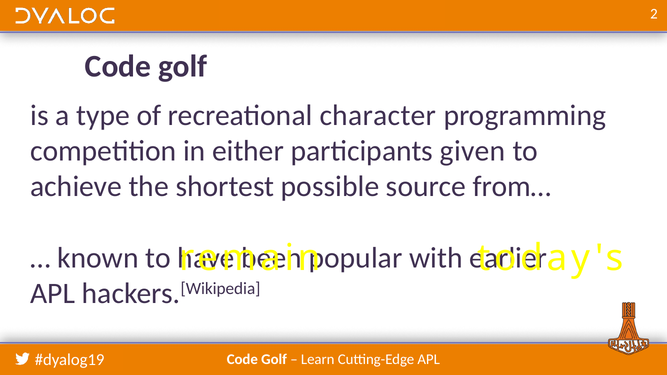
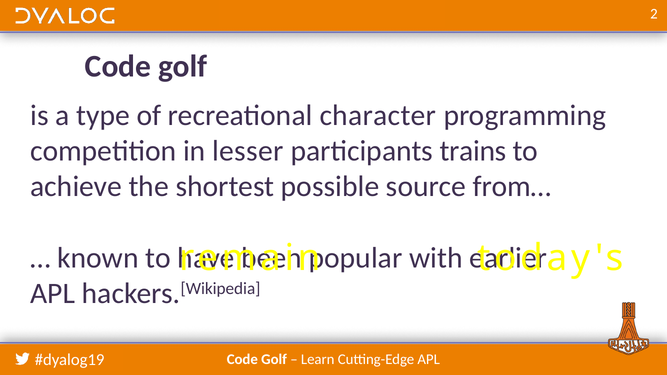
either: either -> lesser (248, 151)
given: given -> trains (473, 151)
